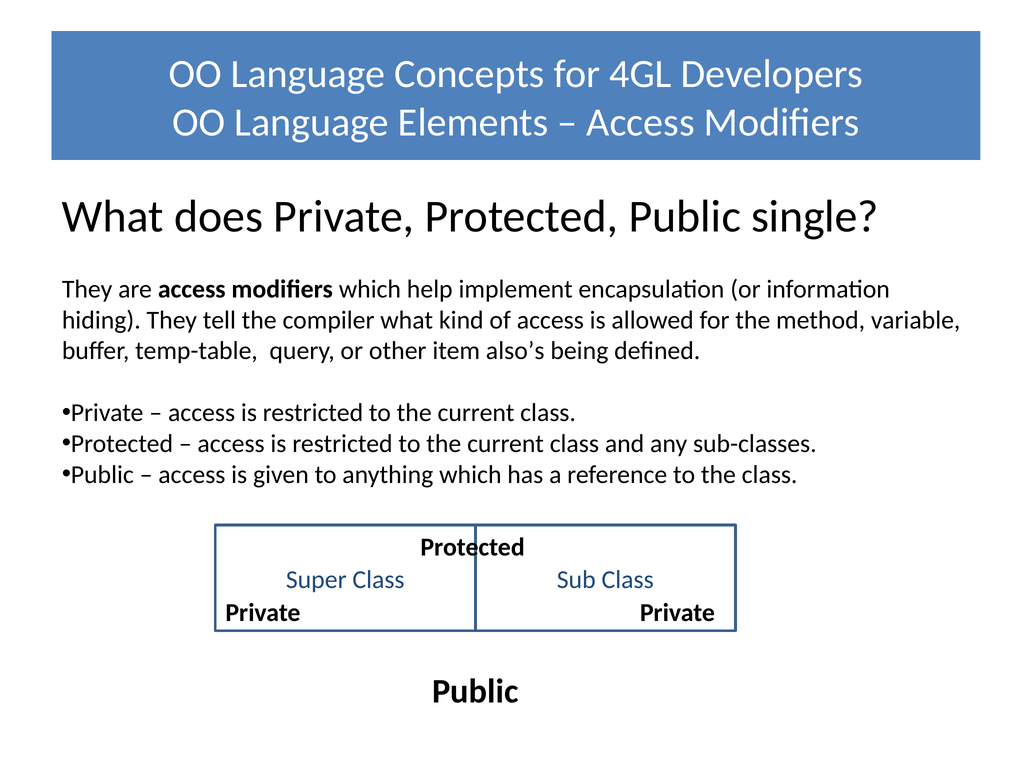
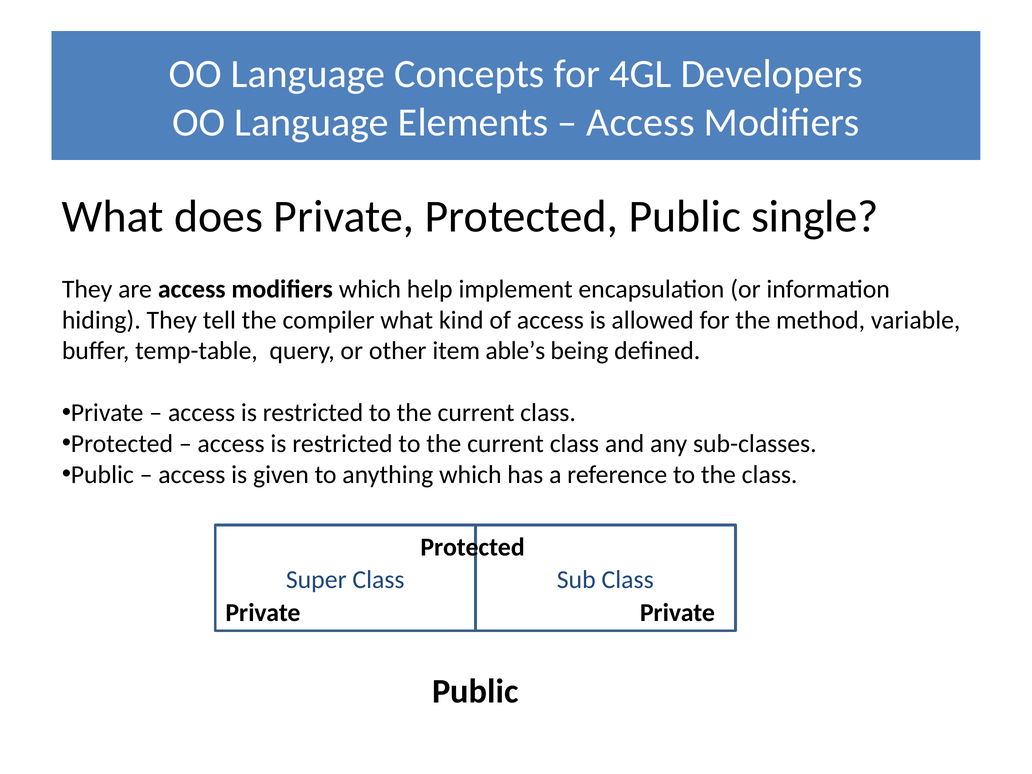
also’s: also’s -> able’s (515, 351)
